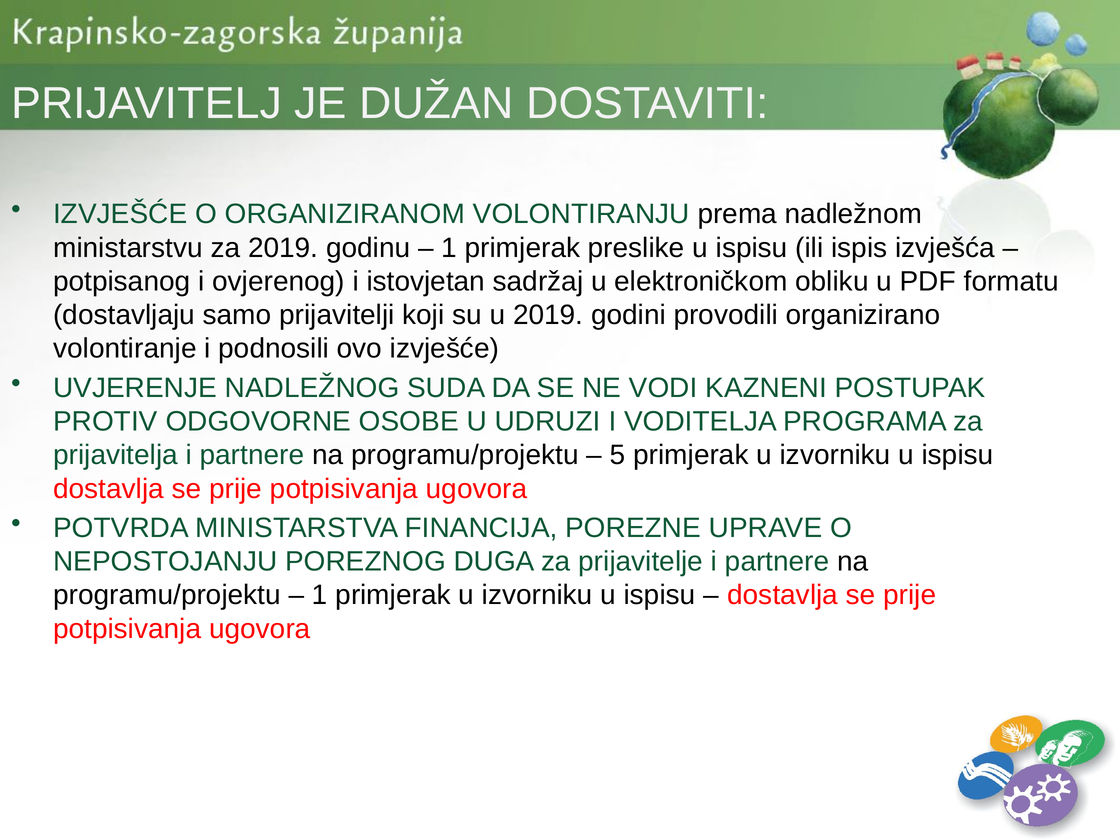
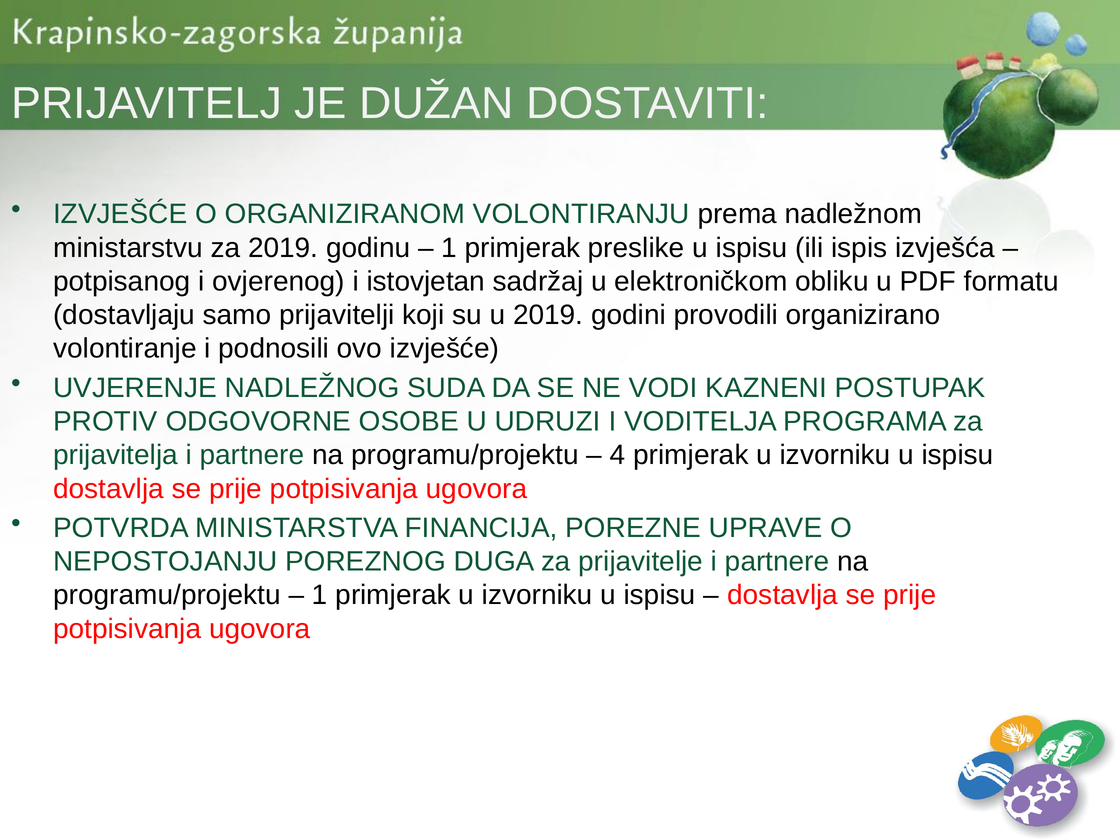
5: 5 -> 4 (618, 455)
